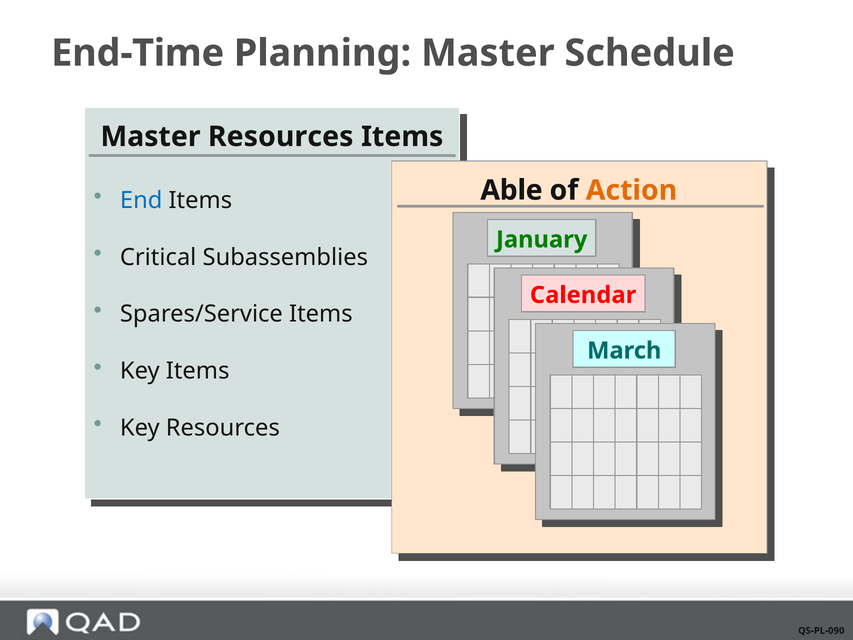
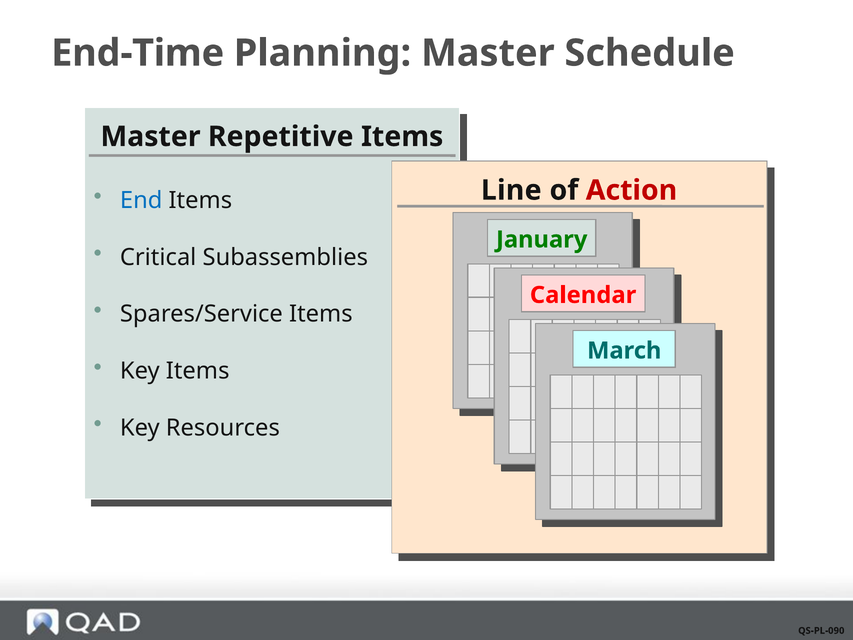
Master Resources: Resources -> Repetitive (281, 137)
Able: Able -> Line (511, 190)
Action colour: orange -> red (631, 190)
